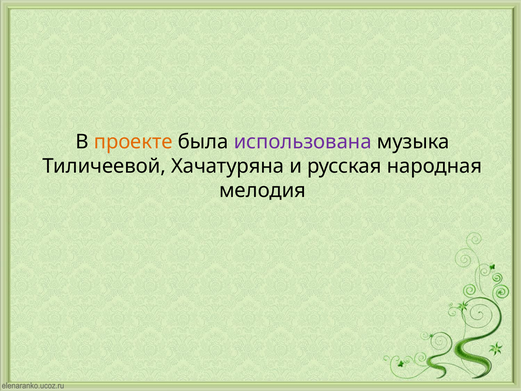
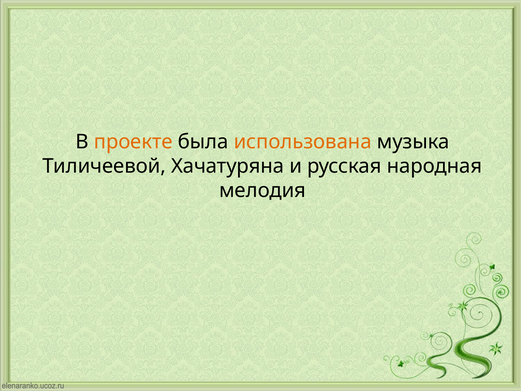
использована colour: purple -> orange (303, 142)
